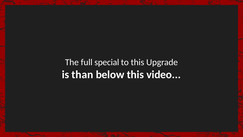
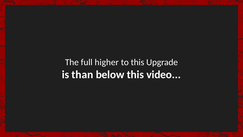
special: special -> higher (107, 62)
